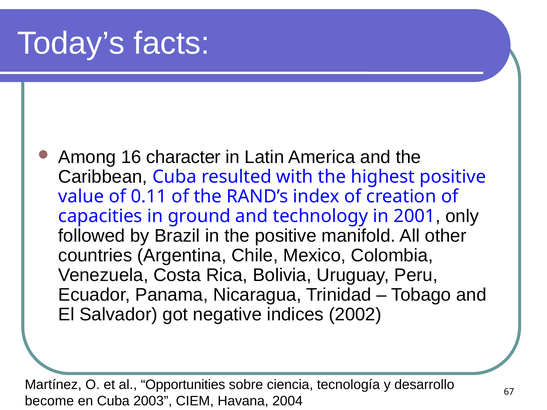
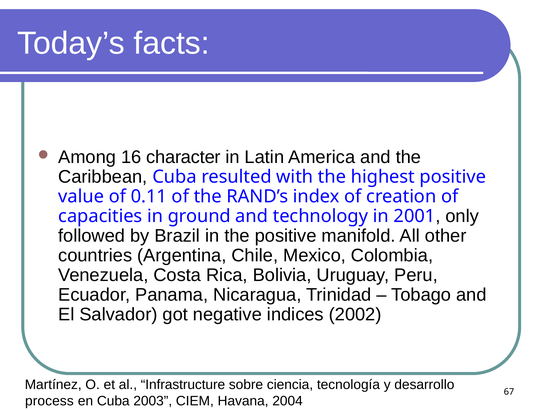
Opportunities: Opportunities -> Infrastructure (183, 385)
become: become -> process (49, 401)
